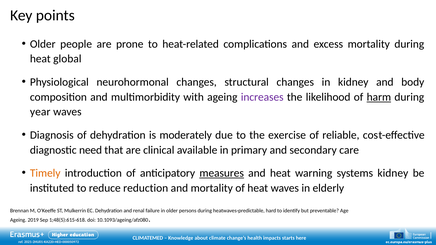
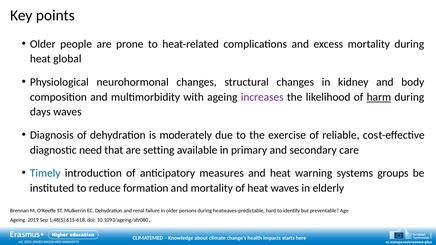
year: year -> days (40, 112)
clinical: clinical -> setting (159, 150)
Timely colour: orange -> blue (45, 173)
measures underline: present -> none (222, 173)
systems kidney: kidney -> groups (393, 173)
reduction: reduction -> formation (146, 188)
